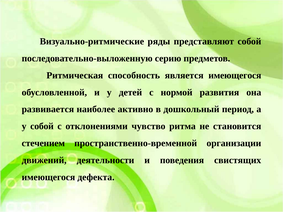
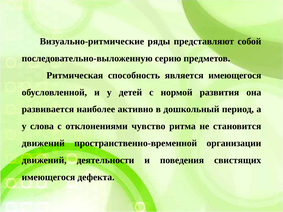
у собой: собой -> слова (42, 126)
стечением: стечением -> движений (43, 143)
